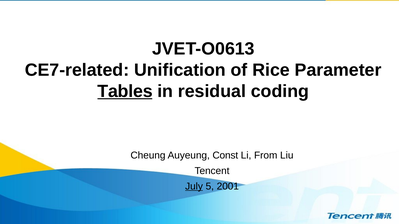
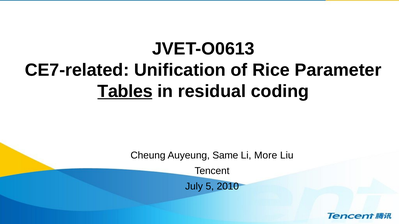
Const: Const -> Same (225, 156)
From: From -> More (266, 156)
July underline: present -> none (194, 187)
2001: 2001 -> 2010 (228, 187)
